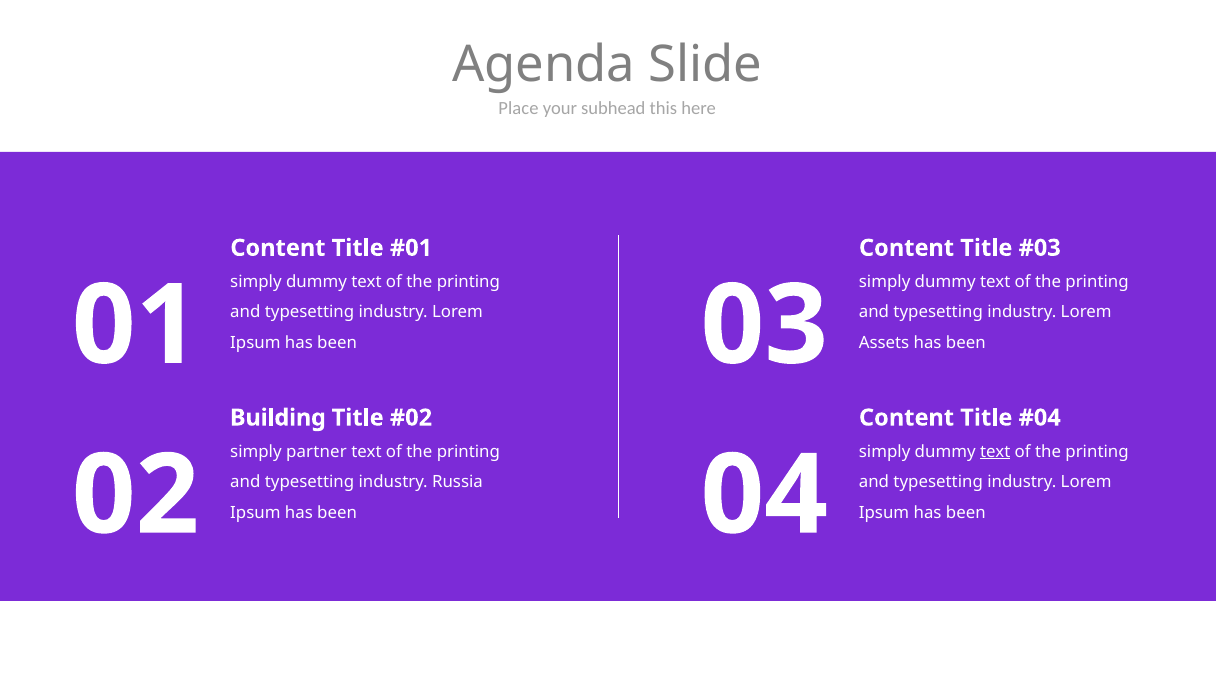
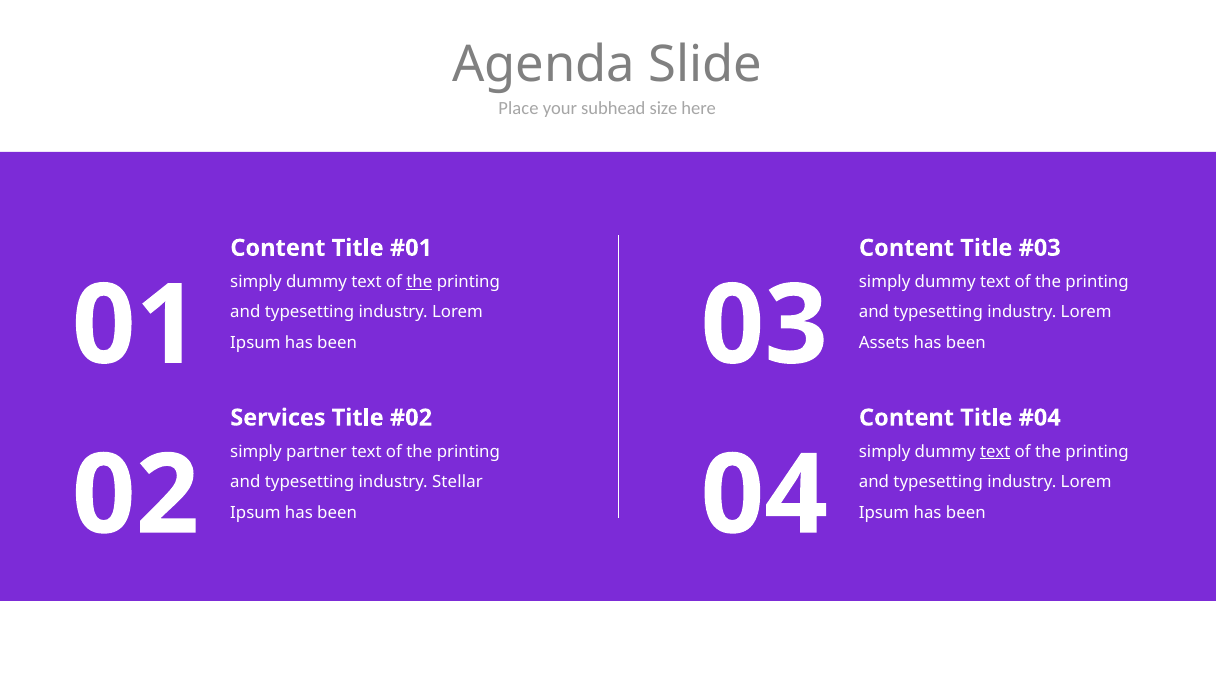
this: this -> size (664, 109)
the underline: none -> present (419, 282)
Building: Building -> Services (278, 418)
Russia: Russia -> Stellar (457, 482)
